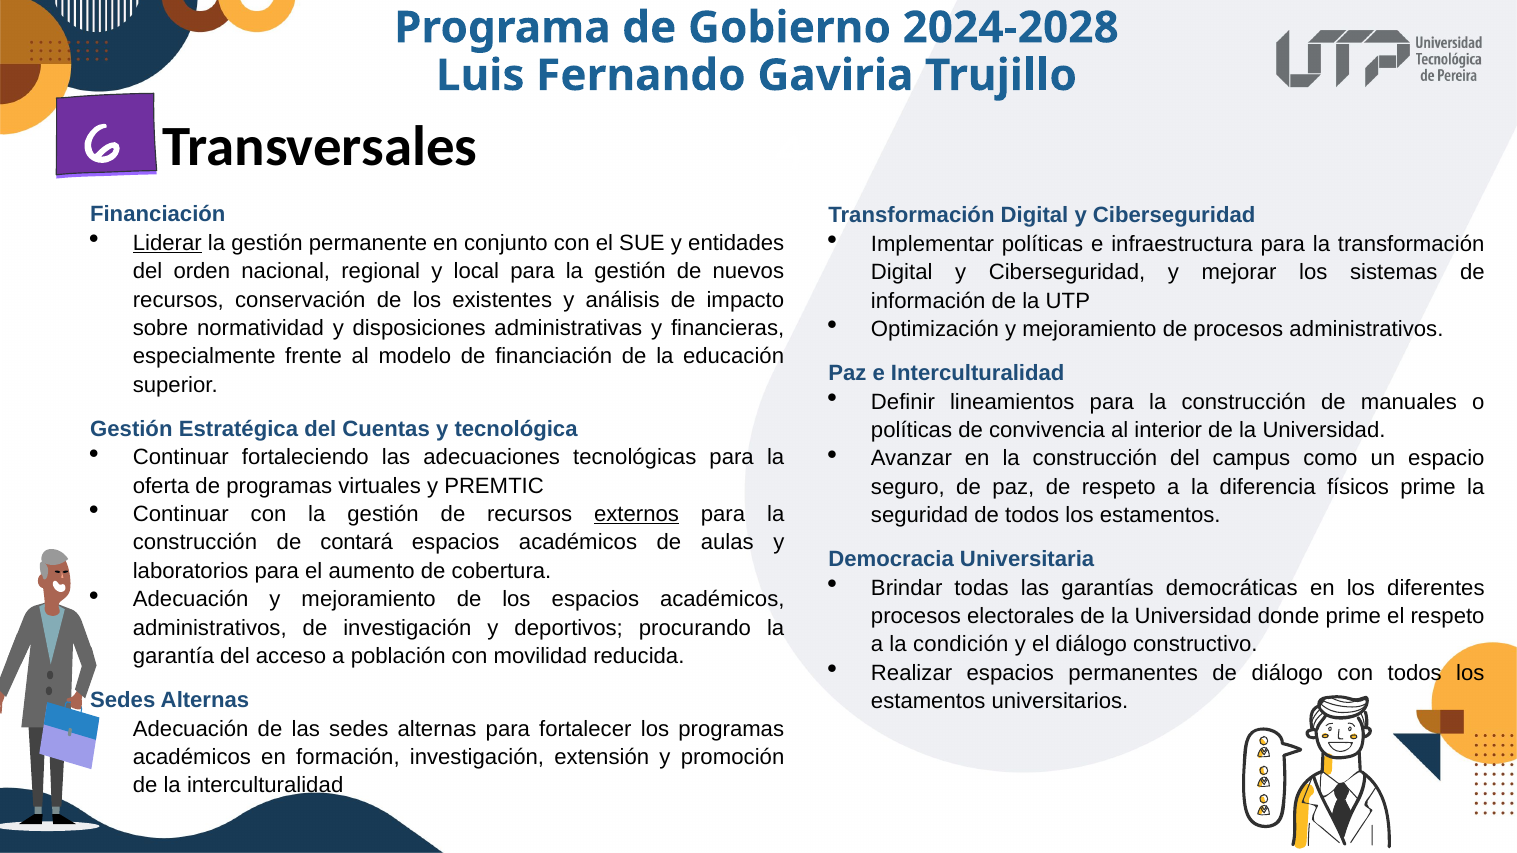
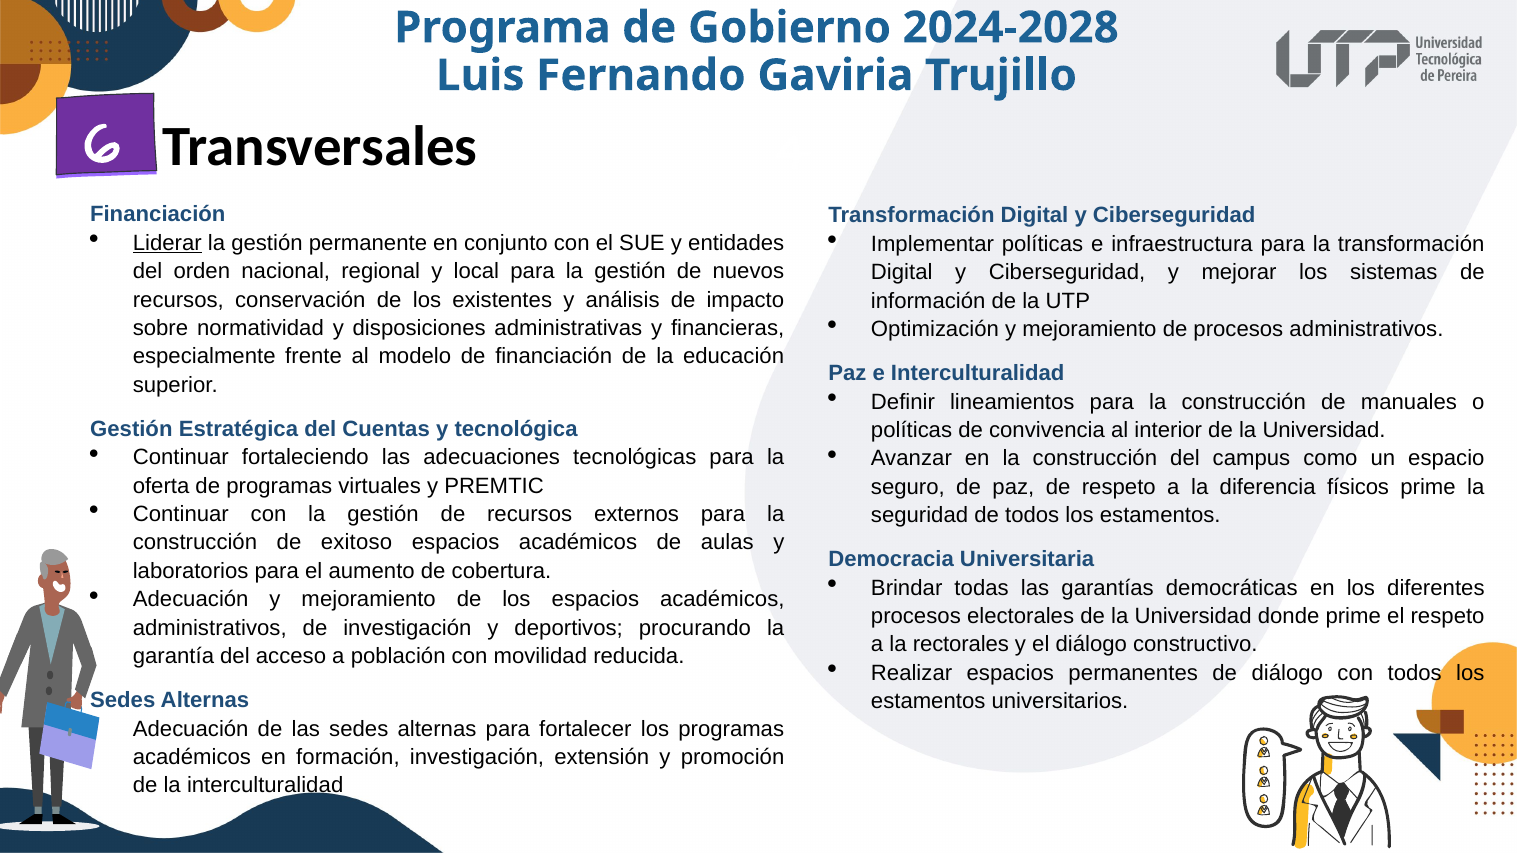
externos underline: present -> none (637, 514)
contará: contará -> exitoso (356, 543)
condición: condición -> rectorales (961, 645)
